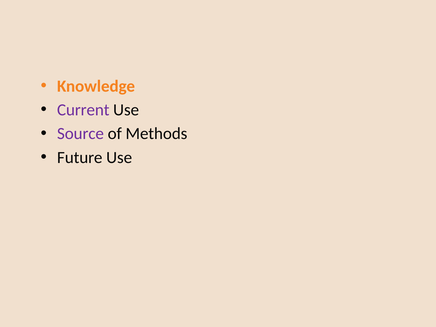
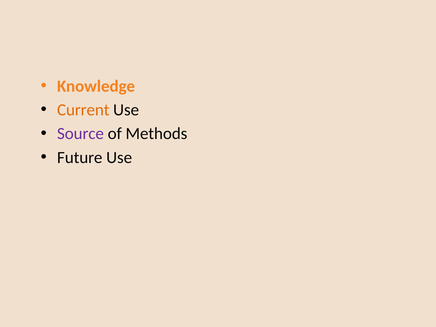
Current colour: purple -> orange (83, 110)
